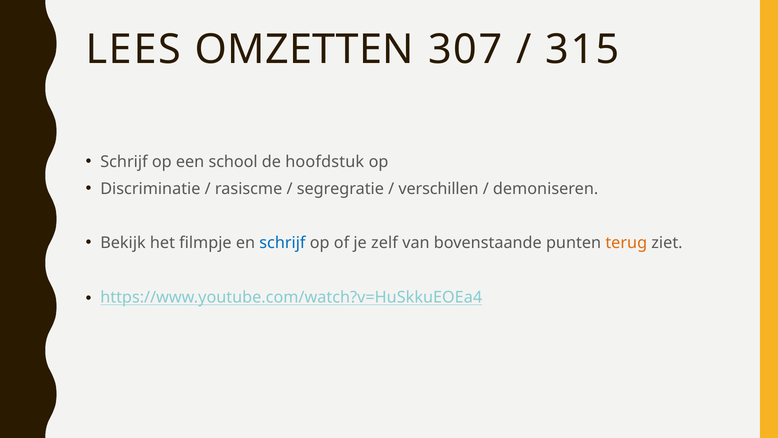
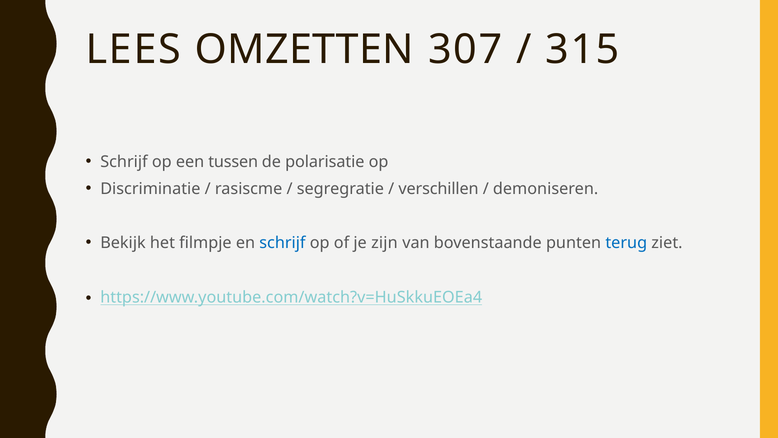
school: school -> tussen (233, 162)
hoofdstuk: hoofdstuk -> polarisatie (325, 162)
zelf: zelf -> zijn (384, 243)
terug colour: orange -> blue (626, 243)
